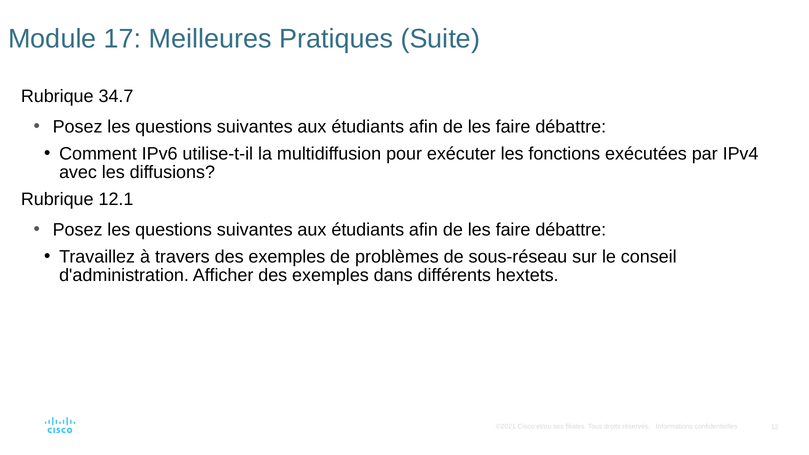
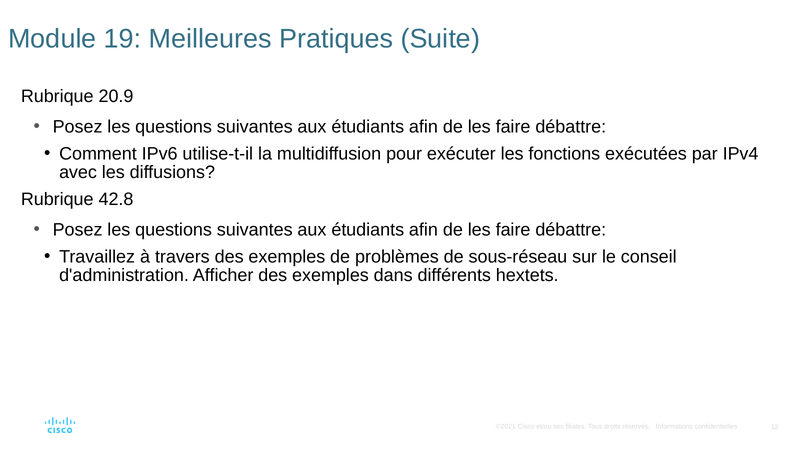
17: 17 -> 19 (123, 39)
34.7: 34.7 -> 20.9 (116, 97)
12.1: 12.1 -> 42.8 (116, 199)
